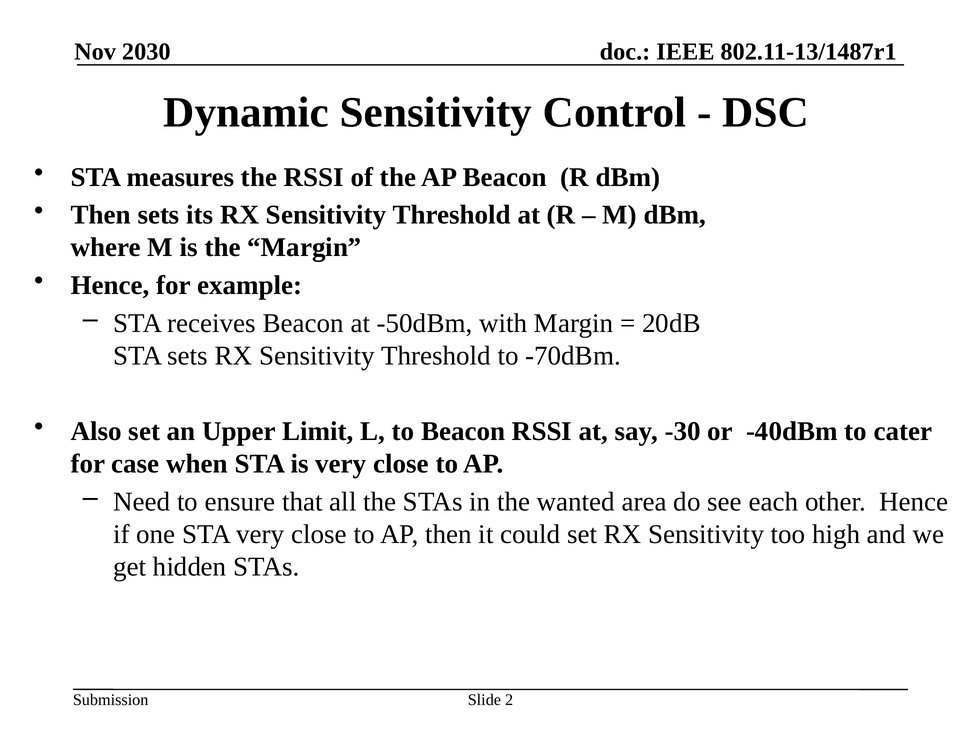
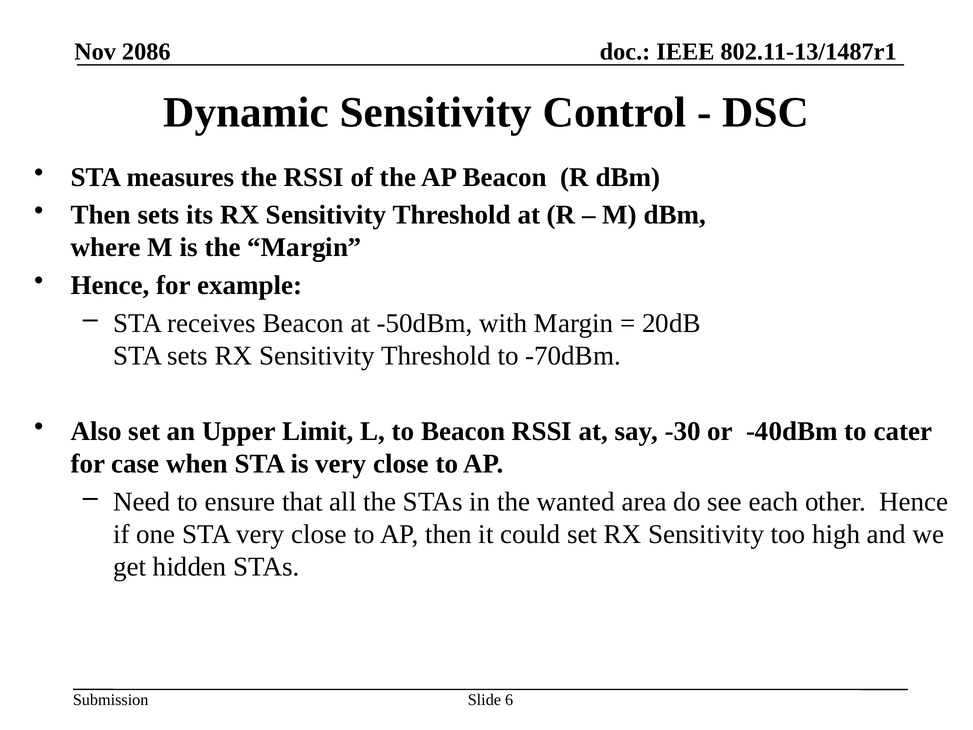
2030: 2030 -> 2086 (146, 52)
2: 2 -> 6 (509, 700)
